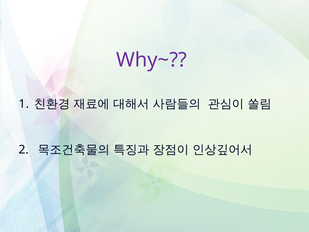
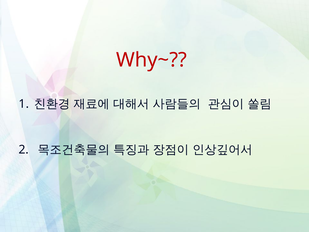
Why~ colour: purple -> red (152, 60)
